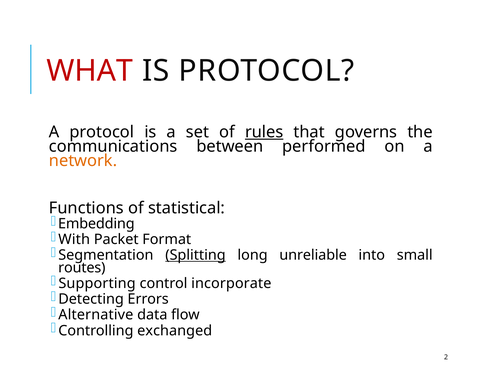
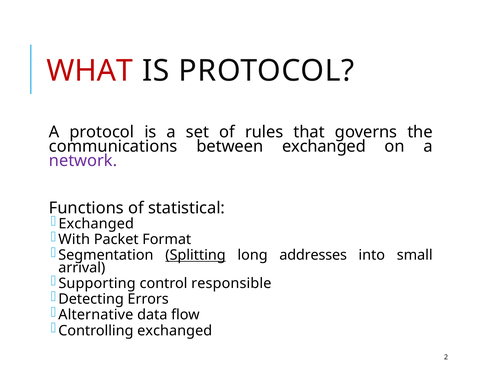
rules underline: present -> none (264, 132)
between performed: performed -> exchanged (324, 146)
network colour: orange -> purple (83, 160)
Embedding: Embedding -> Exchanged (96, 223)
unreliable: unreliable -> addresses (313, 255)
routes: routes -> arrival (82, 267)
incorporate: incorporate -> responsible (231, 283)
